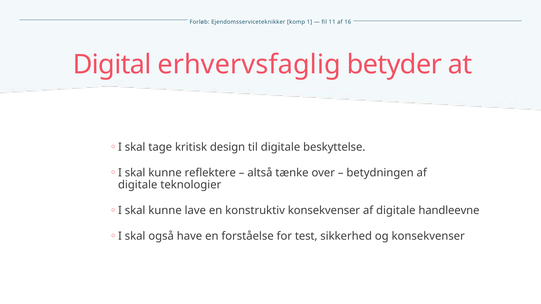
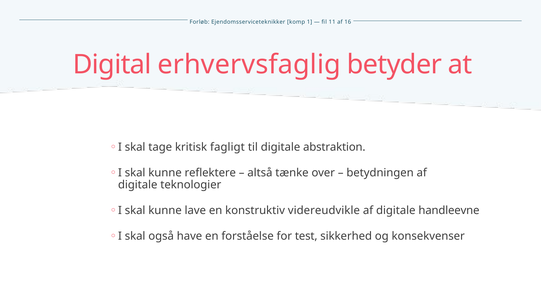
design: design -> fagligt (227, 147)
beskyttelse: beskyttelse -> abstraktion (334, 147)
konstruktiv konsekvenser: konsekvenser -> videreudvikle (324, 211)
